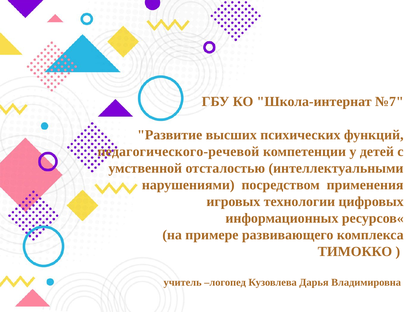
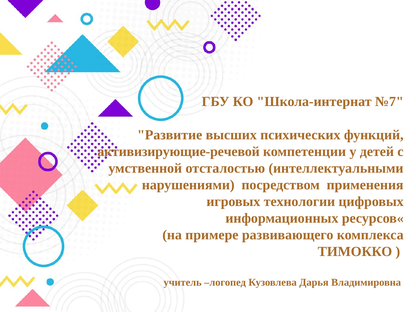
педагогического-речевой: педагогического-речевой -> активизирующие-речевой (179, 152)
